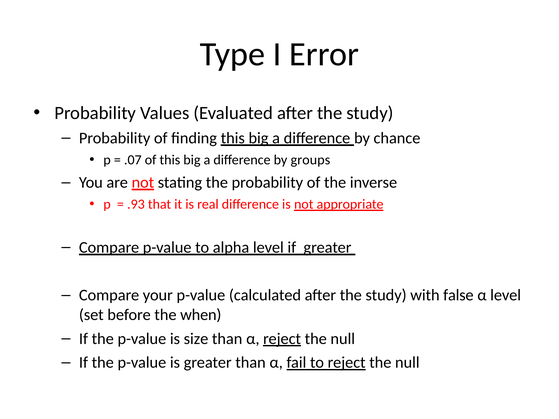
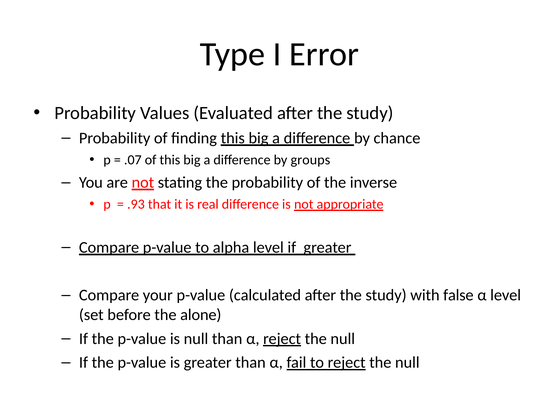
when: when -> alone (201, 315)
is size: size -> null (196, 339)
